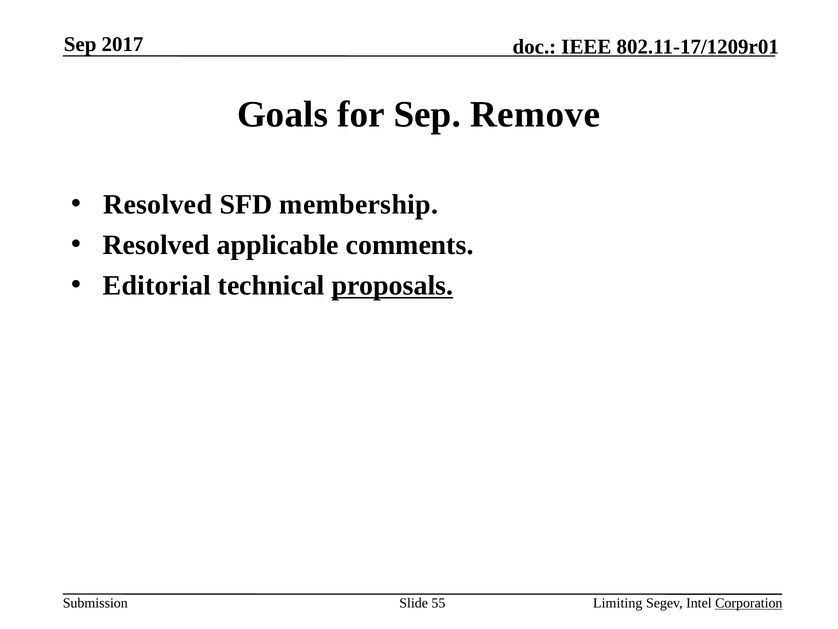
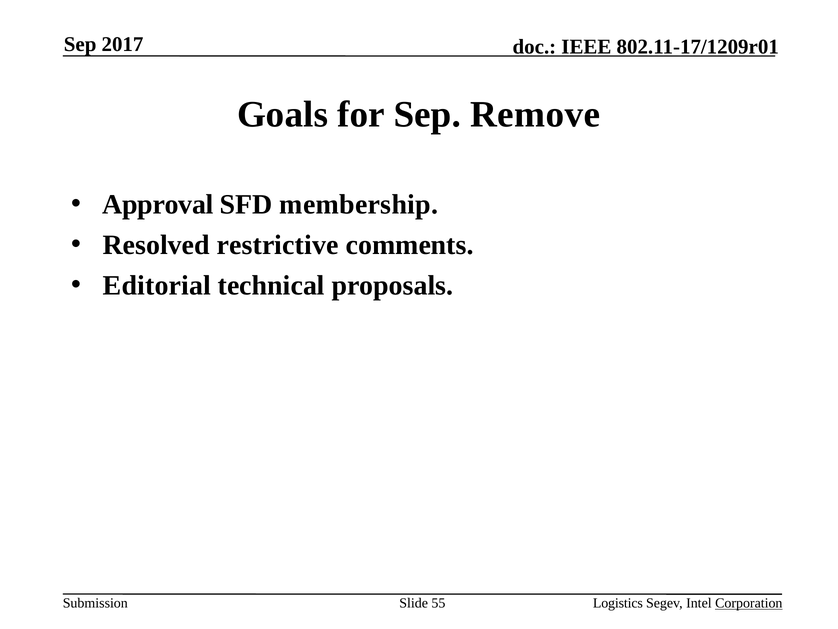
Resolved: Resolved -> Approval (158, 205)
applicable: applicable -> restrictive (278, 245)
proposals underline: present -> none (392, 286)
Limiting: Limiting -> Logistics (618, 603)
